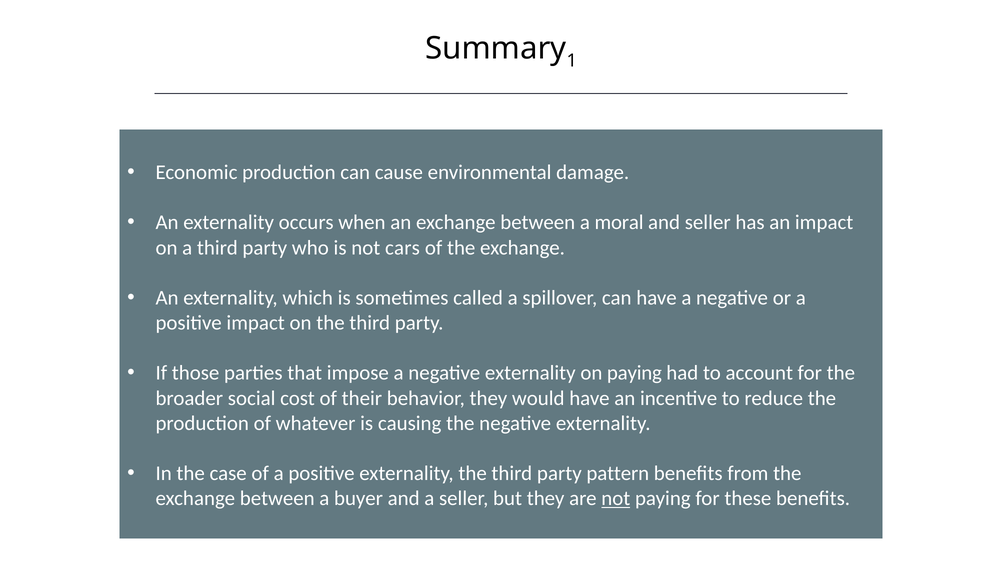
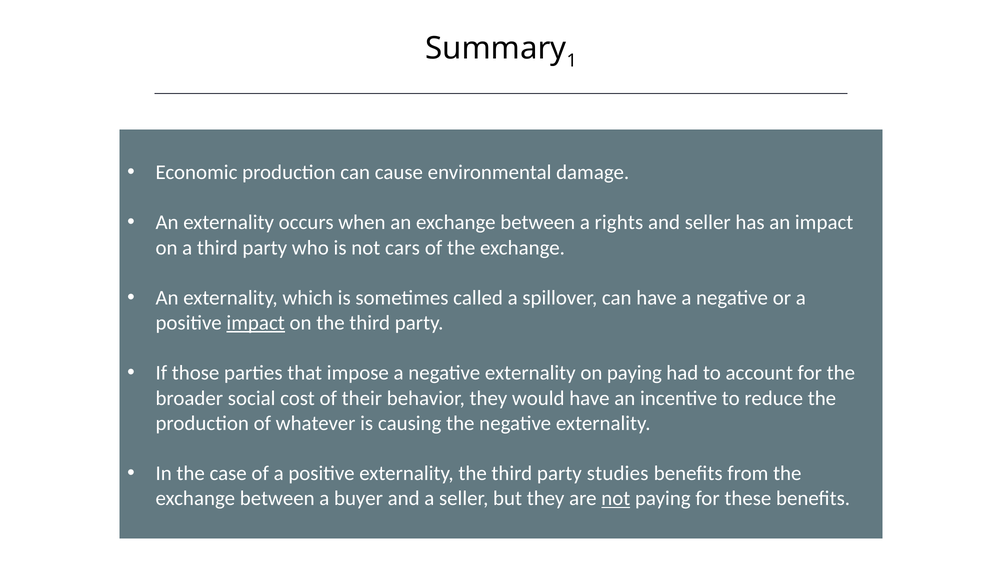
moral: moral -> rights (619, 222)
impact underline: none -> present (256, 323)
pattern: pattern -> studies (618, 473)
